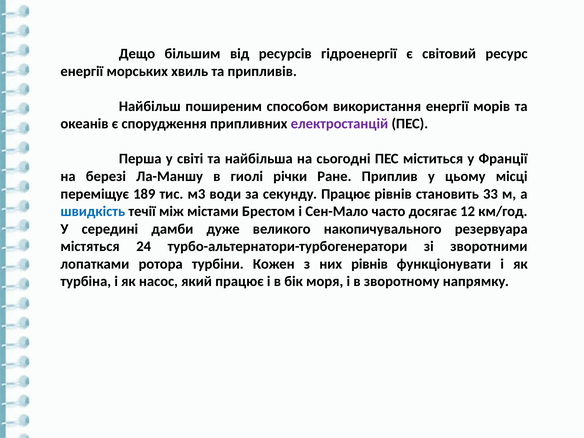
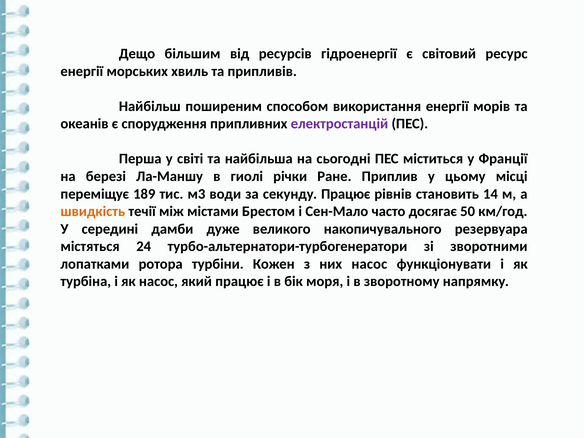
33: 33 -> 14 (490, 194)
швидкість colour: blue -> orange (93, 211)
12: 12 -> 50 (468, 211)
них рівнів: рівнів -> насос (369, 264)
